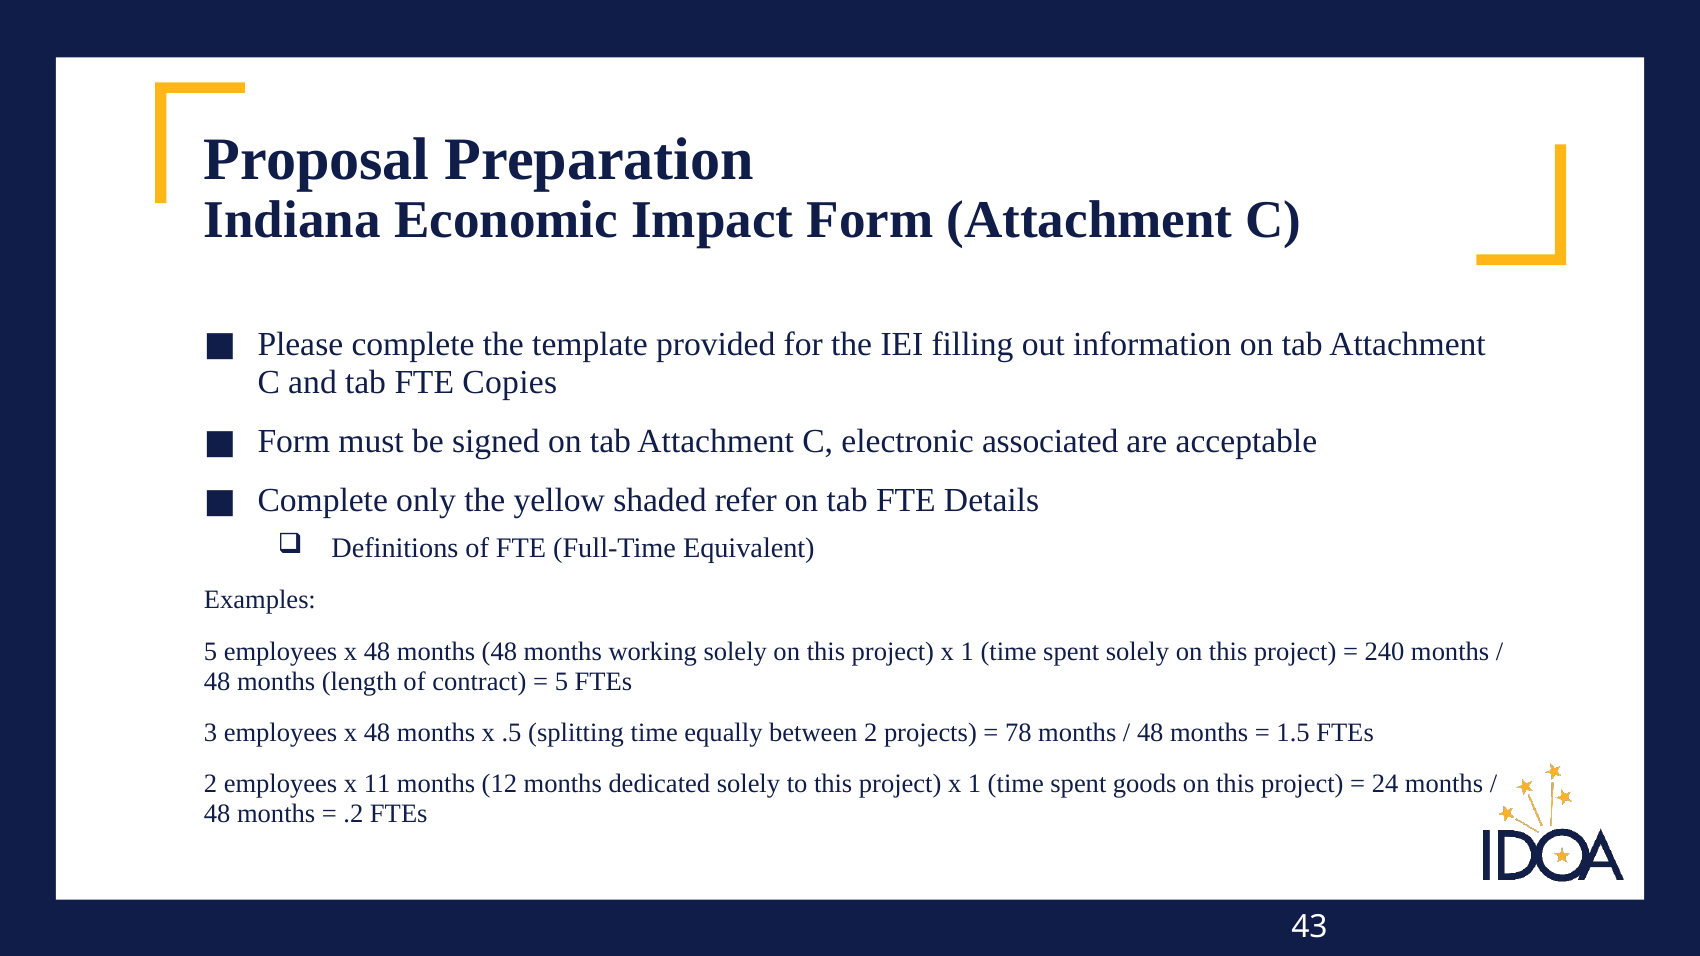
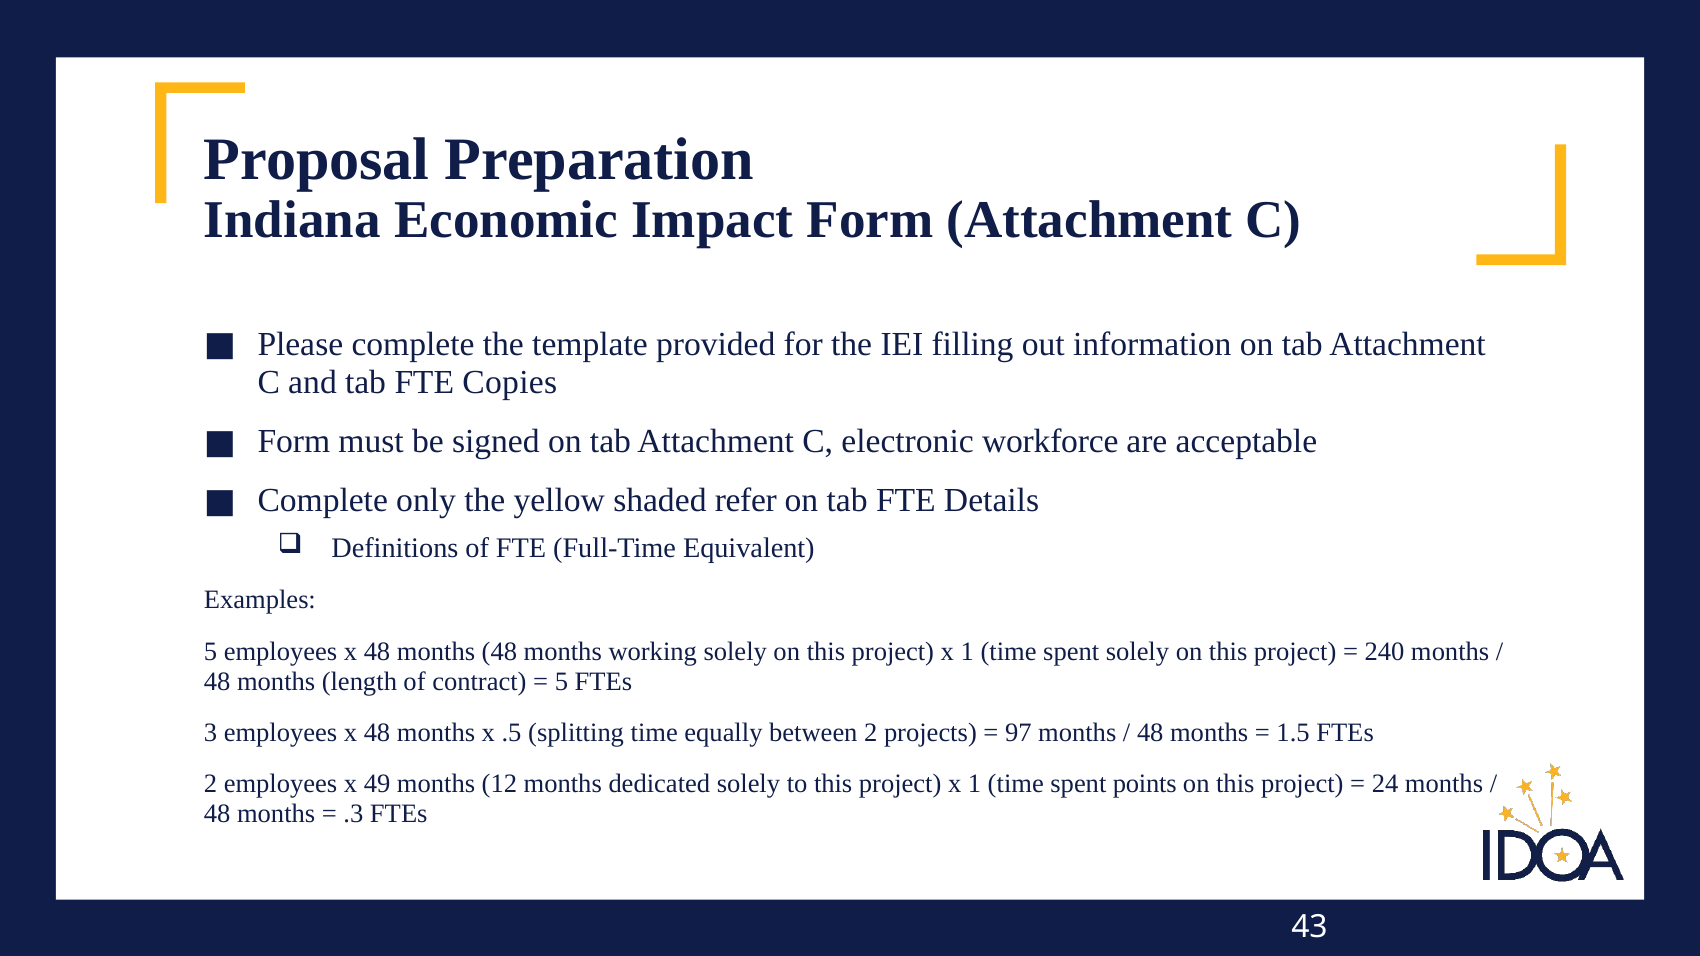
associated: associated -> workforce (1050, 442)
78: 78 -> 97 (1018, 733)
11: 11 -> 49 (377, 784)
goods: goods -> points (1145, 784)
.2: .2 -> .3 (353, 814)
